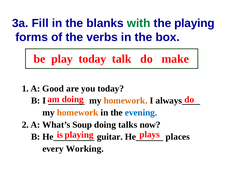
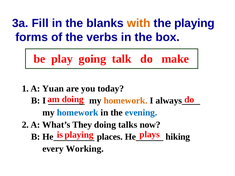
with colour: green -> orange (139, 23)
play today: today -> going (92, 59)
Good: Good -> Yuan (53, 89)
homework colour: orange -> blue (78, 113)
Soup: Soup -> They (82, 125)
guitar: guitar -> places (110, 137)
places: places -> hiking (178, 137)
